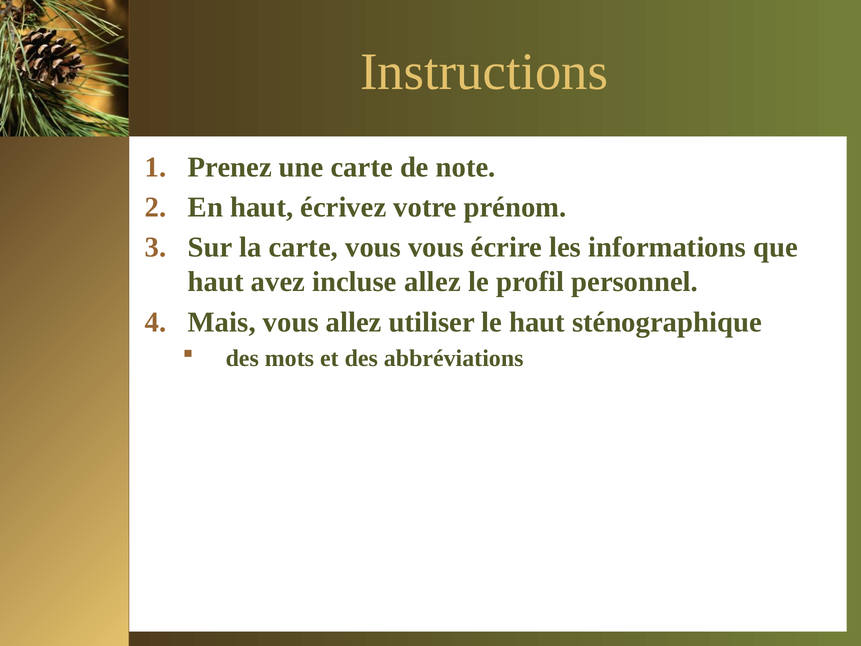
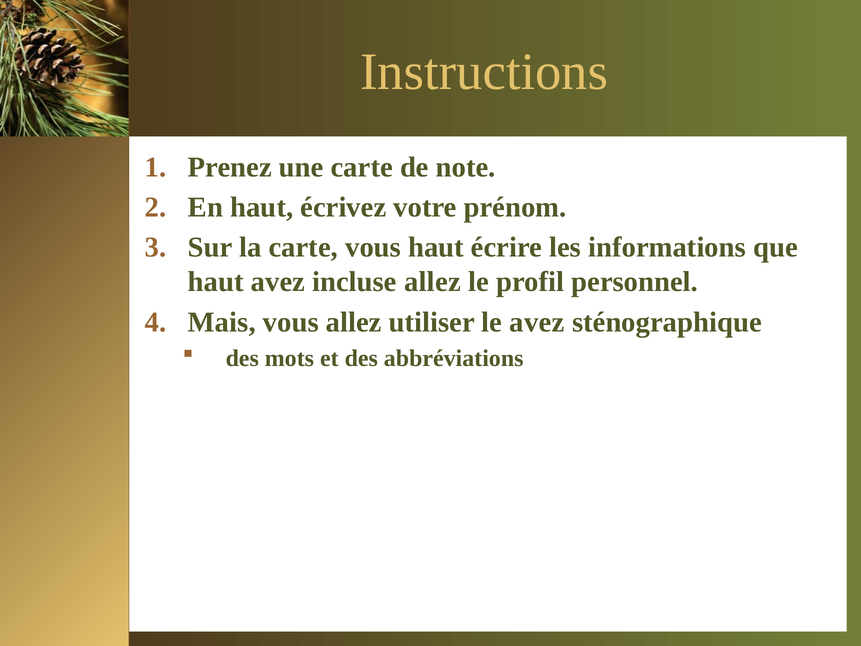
vous vous: vous -> haut (436, 247)
le haut: haut -> avez (537, 322)
